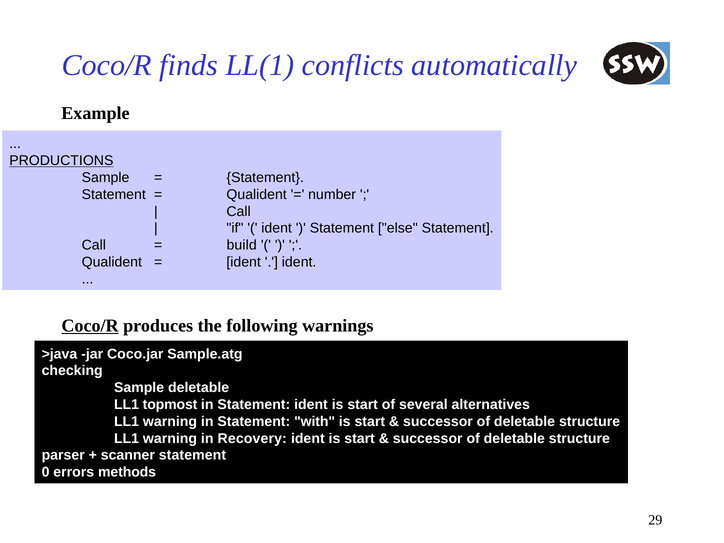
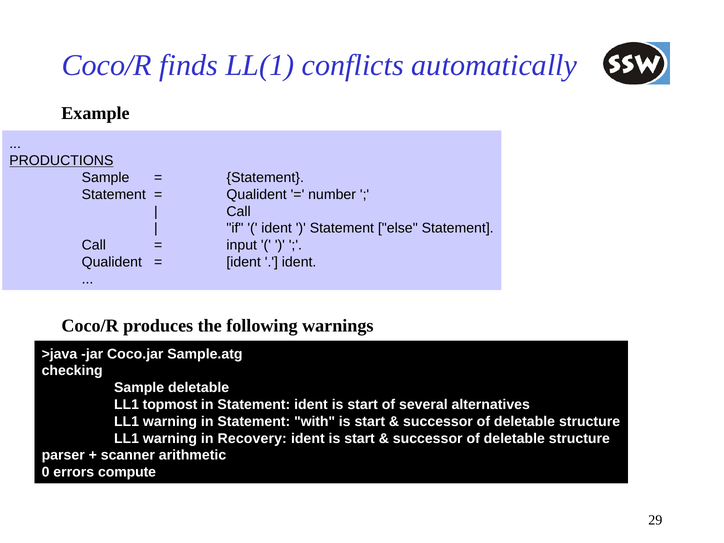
build: build -> input (242, 245)
Coco/R underline: present -> none (90, 326)
scanner statement: statement -> arithmetic (193, 455)
methods: methods -> compute (127, 472)
